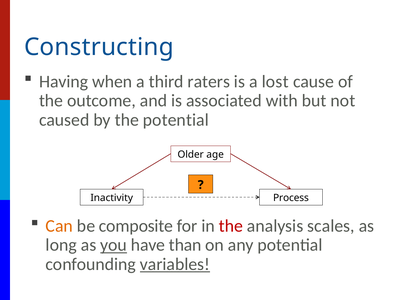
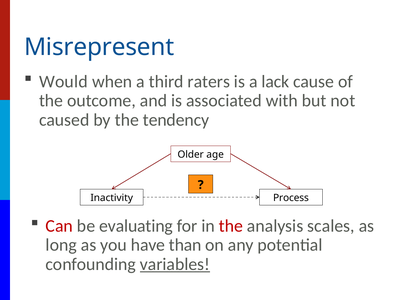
Constructing: Constructing -> Misrepresent (99, 47)
Having: Having -> Would (63, 82)
lost: lost -> lack (275, 82)
the potential: potential -> tendency (176, 120)
Can colour: orange -> red (59, 226)
composite: composite -> evaluating (136, 226)
you underline: present -> none (114, 245)
